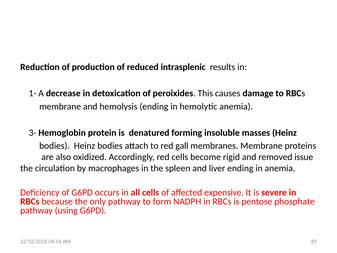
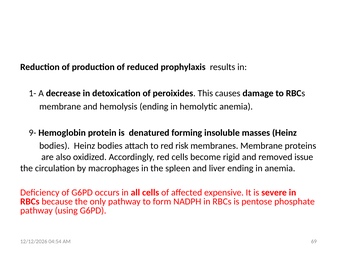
intrasplenic: intrasplenic -> prophylaxis (183, 67)
3-: 3- -> 9- (32, 133)
gall: gall -> risk (182, 146)
